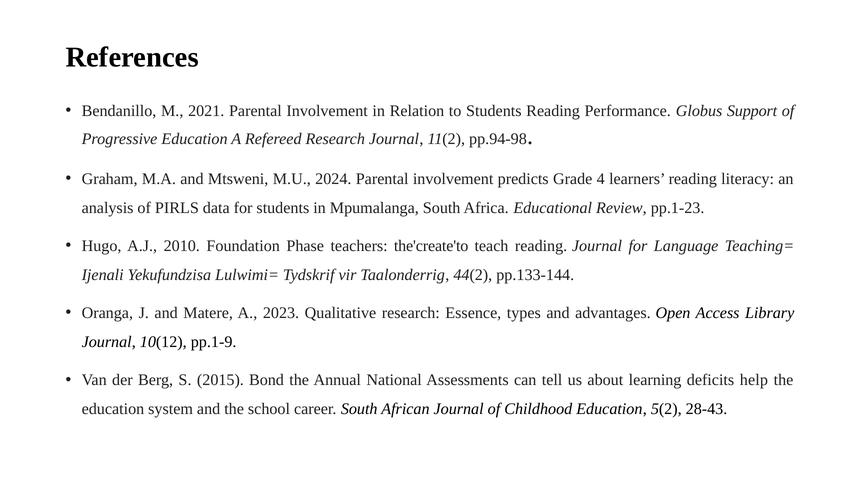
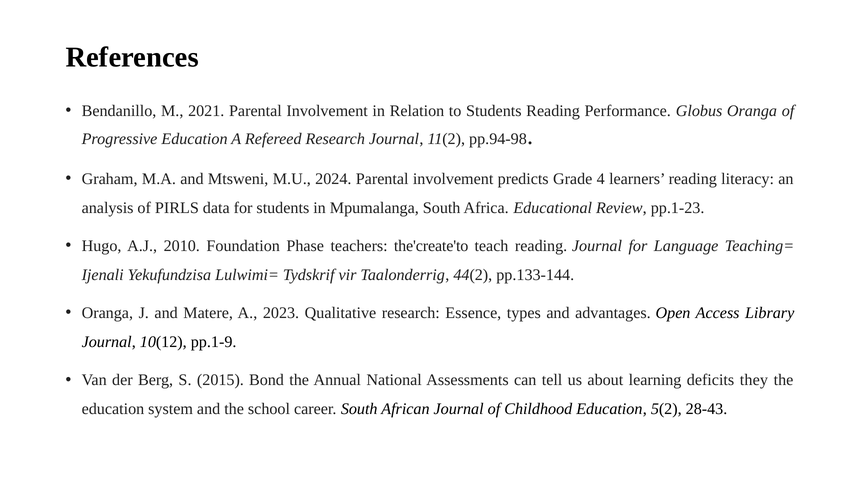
Globus Support: Support -> Oranga (752, 111)
help: help -> they (754, 380)
